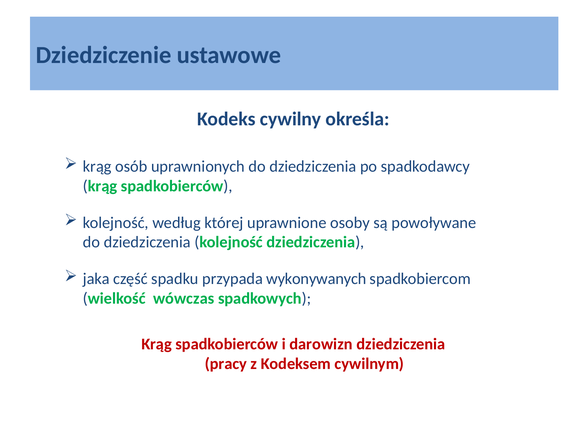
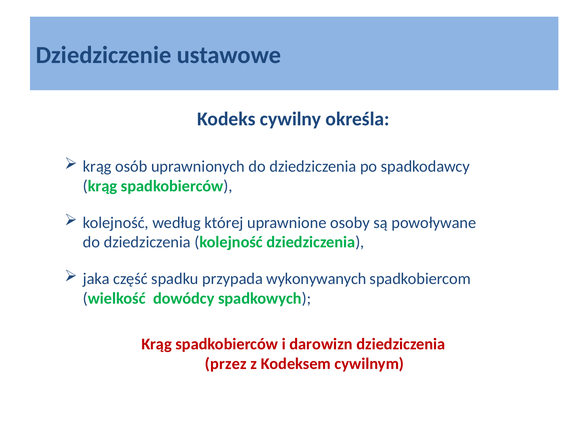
wówczas: wówczas -> dowódcy (184, 298)
pracy: pracy -> przez (226, 363)
